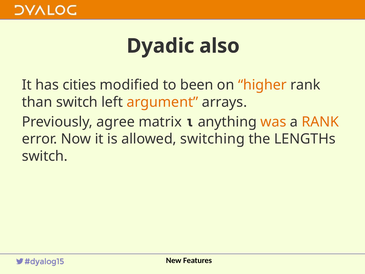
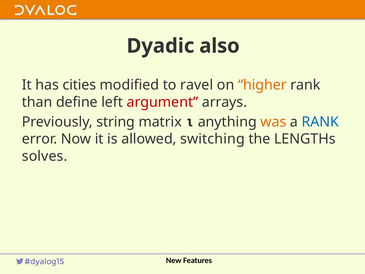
been: been -> ravel (197, 85)
than switch: switch -> define (77, 102)
argument colour: orange -> red (162, 102)
agree: agree -> string (116, 122)
RANK colour: orange -> blue (320, 122)
switch: switch -> solves (45, 156)
